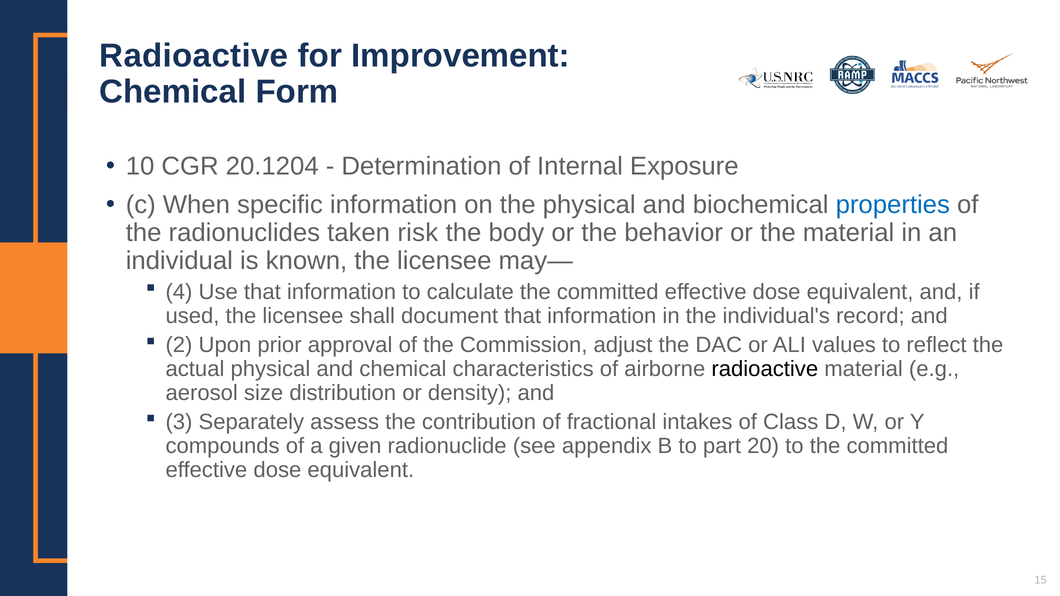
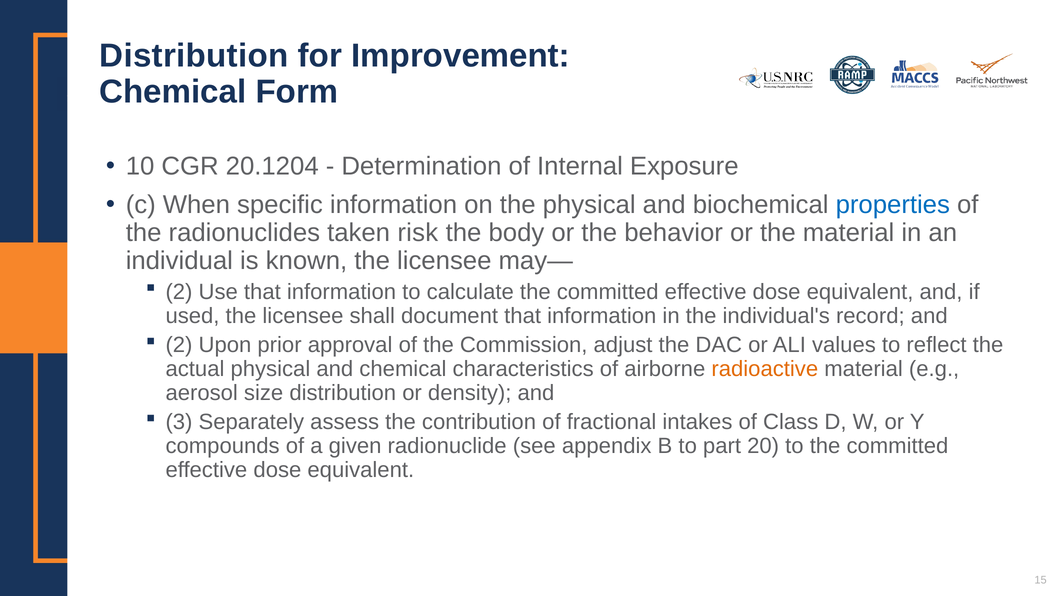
Radioactive: Radioactive -> Distribution (194, 56)
4: 4 -> 2 (179, 292)
radioactive colour: black -> orange (765, 369)
